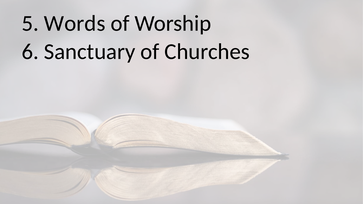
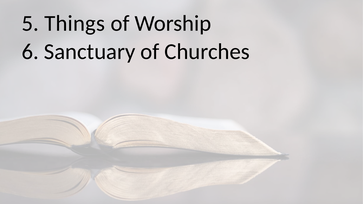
Words: Words -> Things (75, 23)
